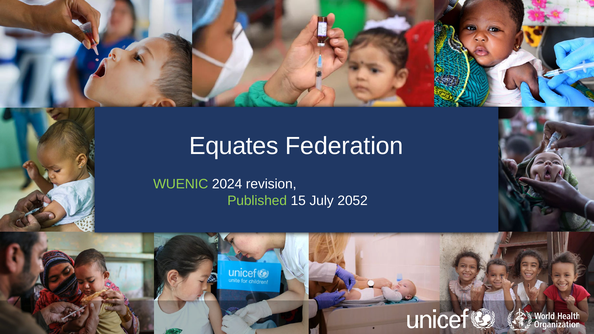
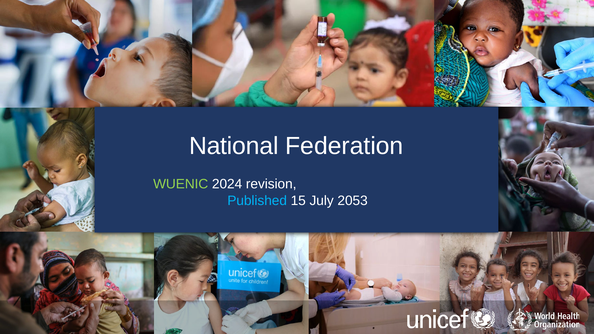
Equates: Equates -> National (234, 146)
Published colour: light green -> light blue (257, 201)
2052: 2052 -> 2053 (353, 201)
